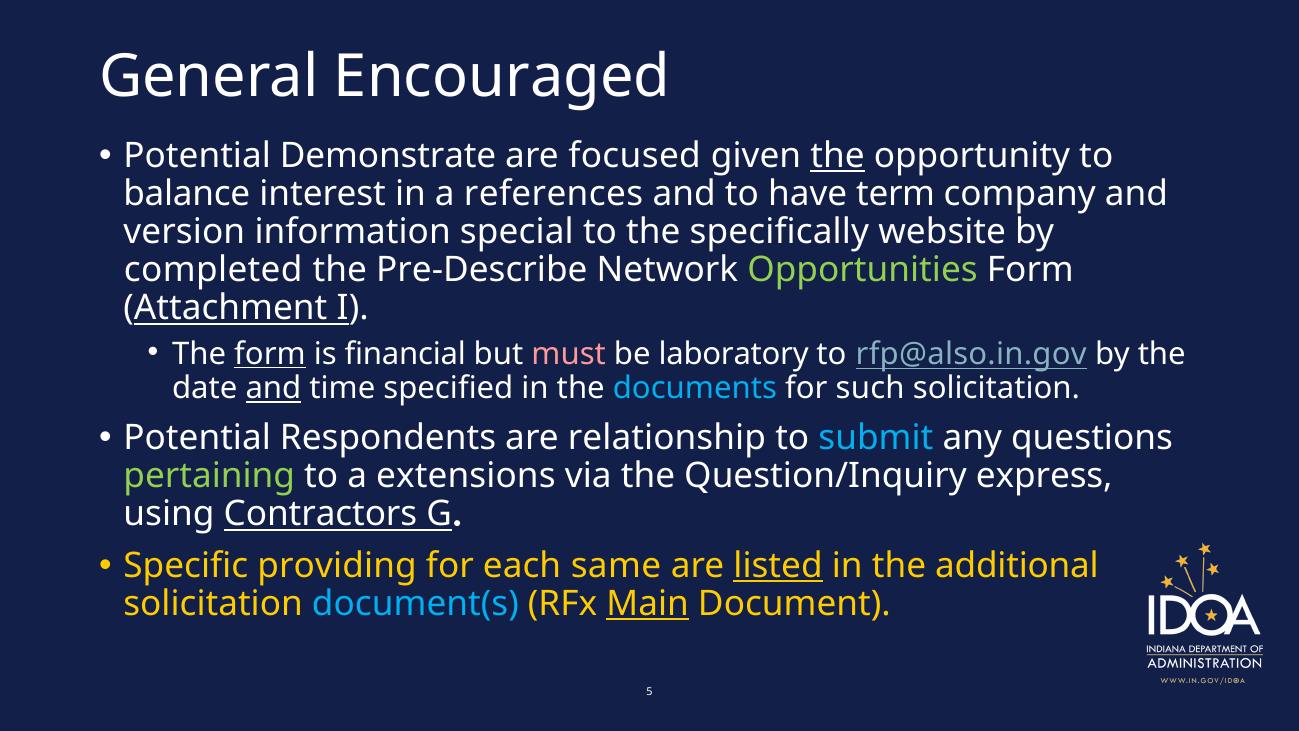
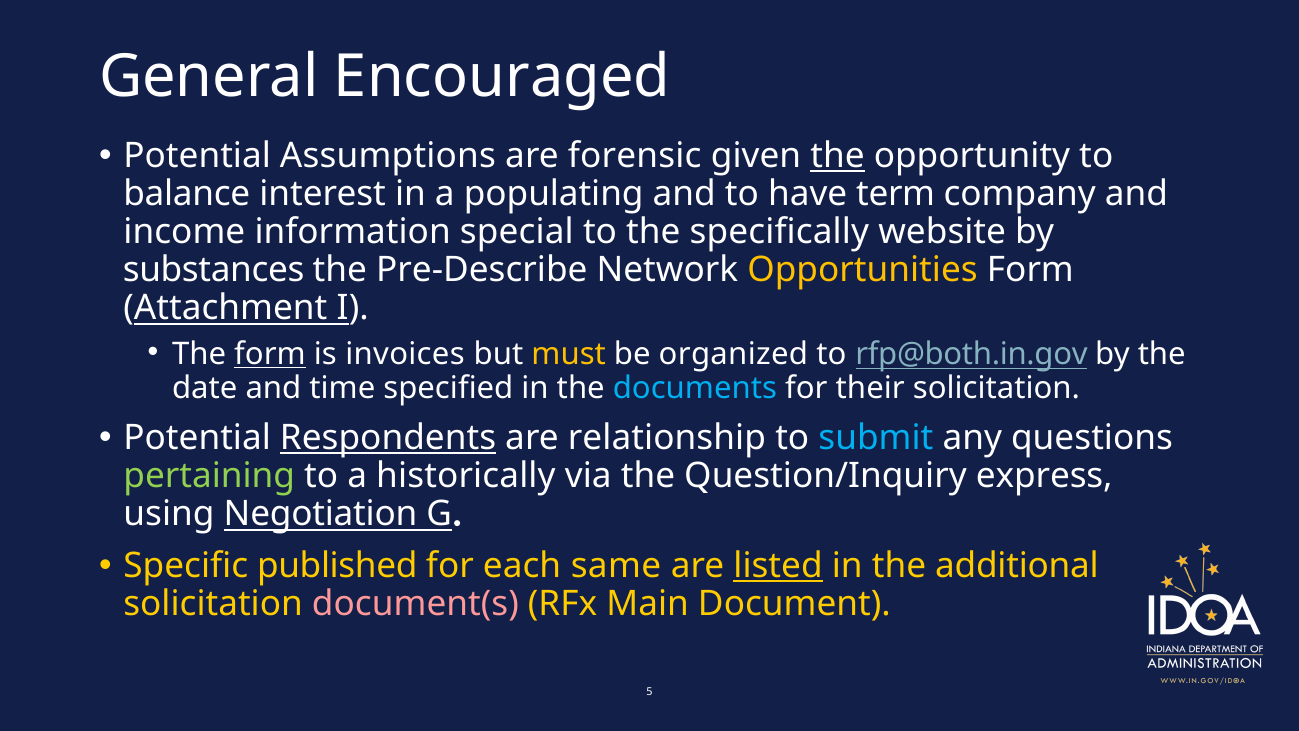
Demonstrate: Demonstrate -> Assumptions (388, 156)
focused: focused -> forensic (635, 156)
references: references -> populating (554, 194)
version: version -> income (184, 232)
completed: completed -> substances (214, 270)
Opportunities colour: light green -> yellow (863, 270)
financial: financial -> invoices (405, 354)
must colour: pink -> yellow (569, 354)
laboratory: laboratory -> organized (733, 354)
rfp@also.in.gov: rfp@also.in.gov -> rfp@both.in.gov (971, 354)
and underline: present -> none (273, 389)
such: such -> their (870, 389)
Respondents underline: none -> present (388, 438)
extensions: extensions -> historically (466, 476)
Contractors: Contractors -> Negotiation (321, 514)
providing: providing -> published (337, 565)
document(s colour: light blue -> pink (415, 603)
Main underline: present -> none (648, 603)
